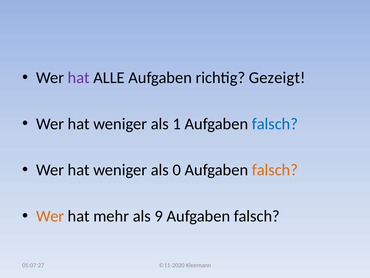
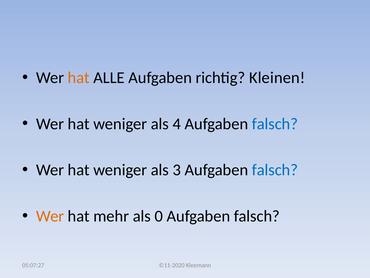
hat colour: purple -> orange (79, 78)
Gezeigt: Gezeigt -> Kleinen (277, 78)
1: 1 -> 4 (177, 124)
0: 0 -> 3 (177, 170)
falsch colour: orange -> blue (275, 170)
9: 9 -> 0 (159, 216)
